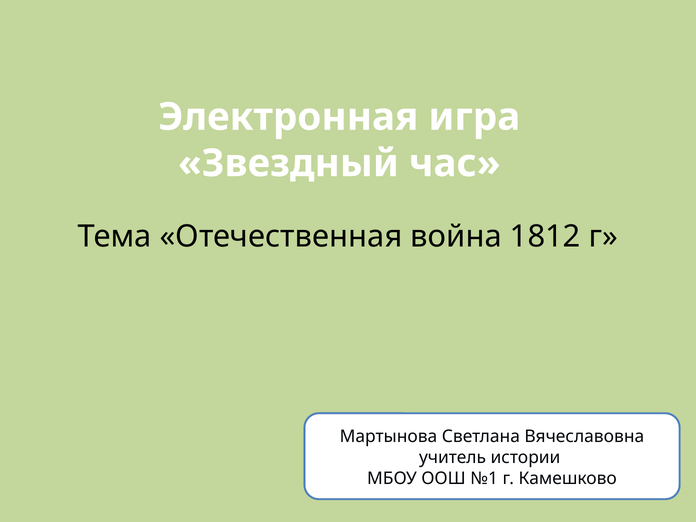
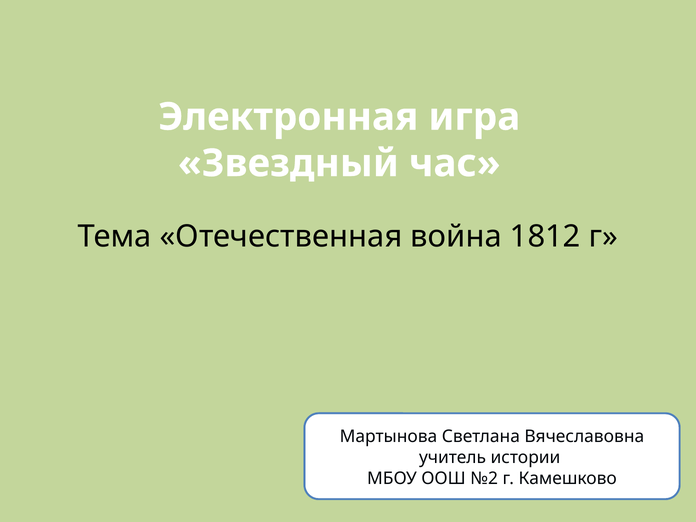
№1: №1 -> №2 (484, 478)
